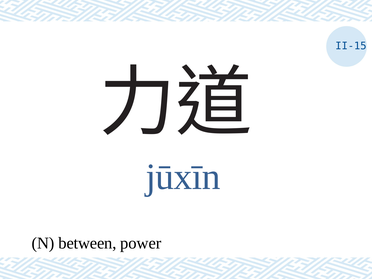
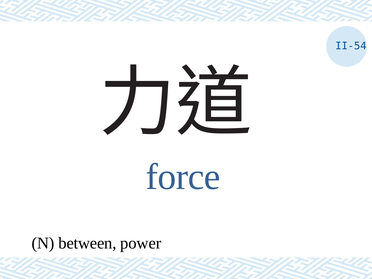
II-15: II-15 -> II-54 (351, 46)
jūxīn: jūxīn -> force (183, 177)
